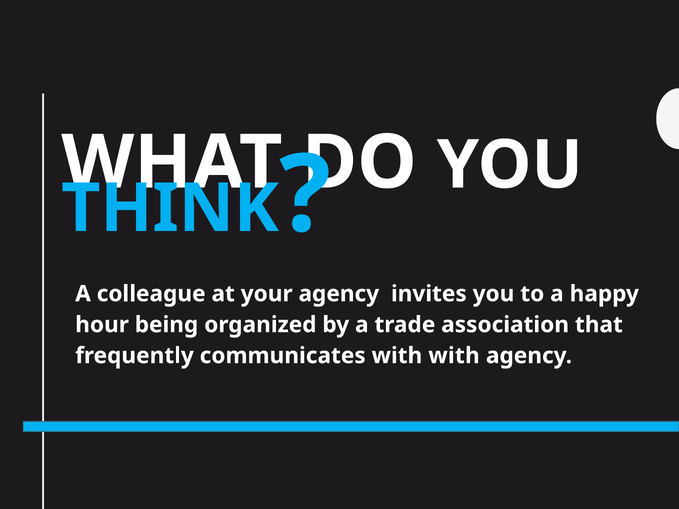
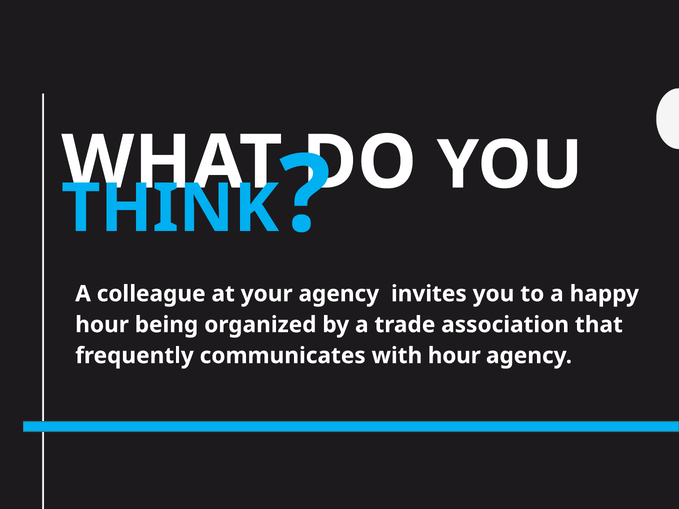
with with: with -> hour (454, 356)
